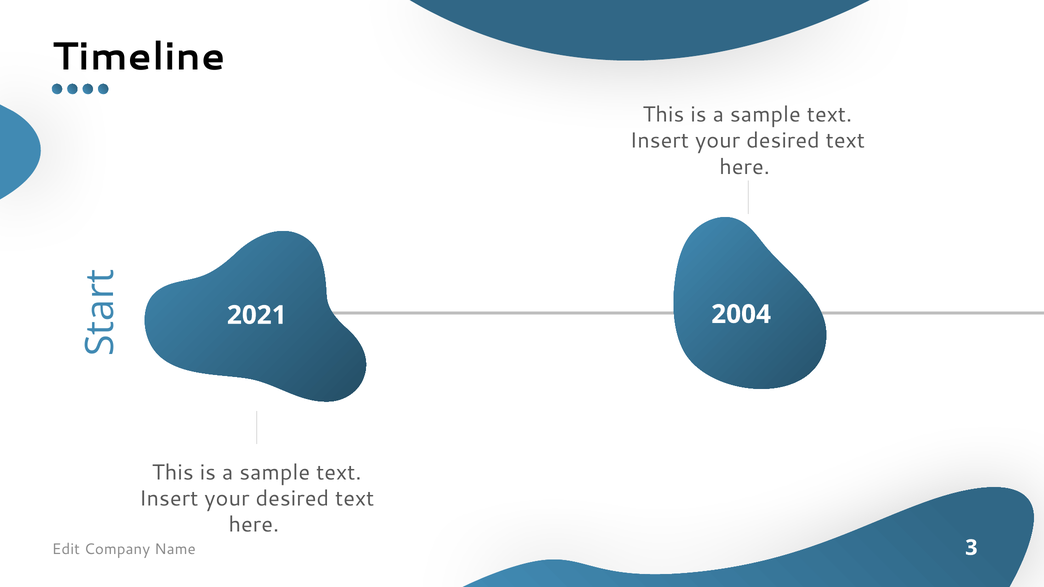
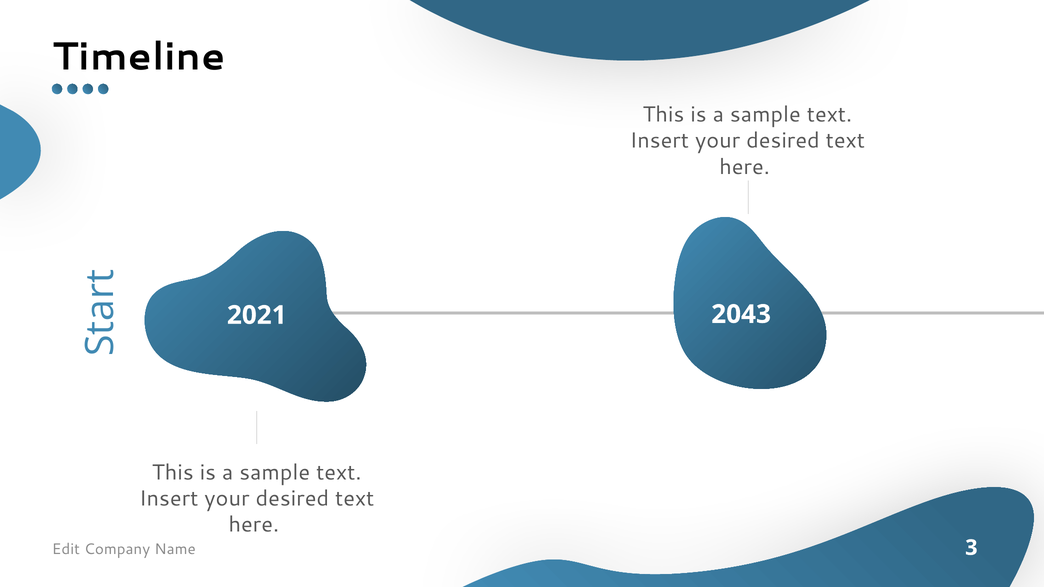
2004: 2004 -> 2043 (741, 314)
